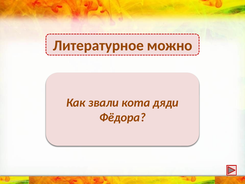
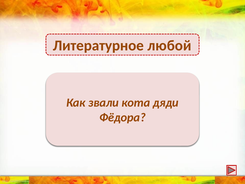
можно: можно -> любой (169, 46)
